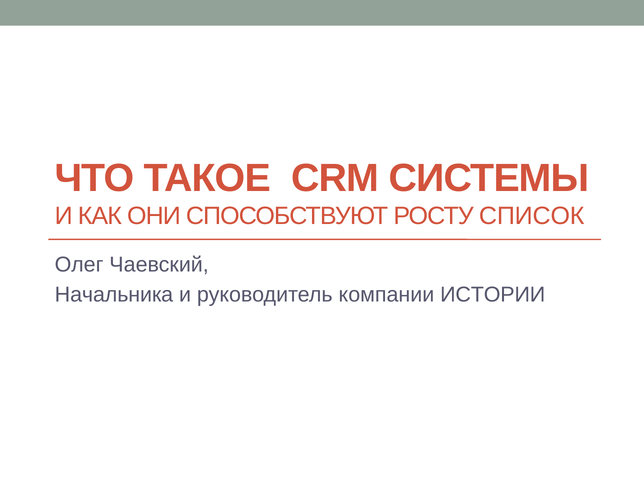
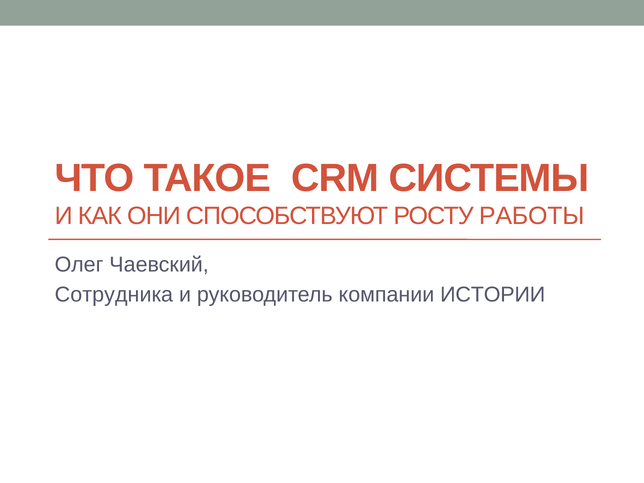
СПИСОК: СПИСОК -> РАБОТЫ (532, 216)
Начальника: Начальника -> Сотрудника (114, 295)
